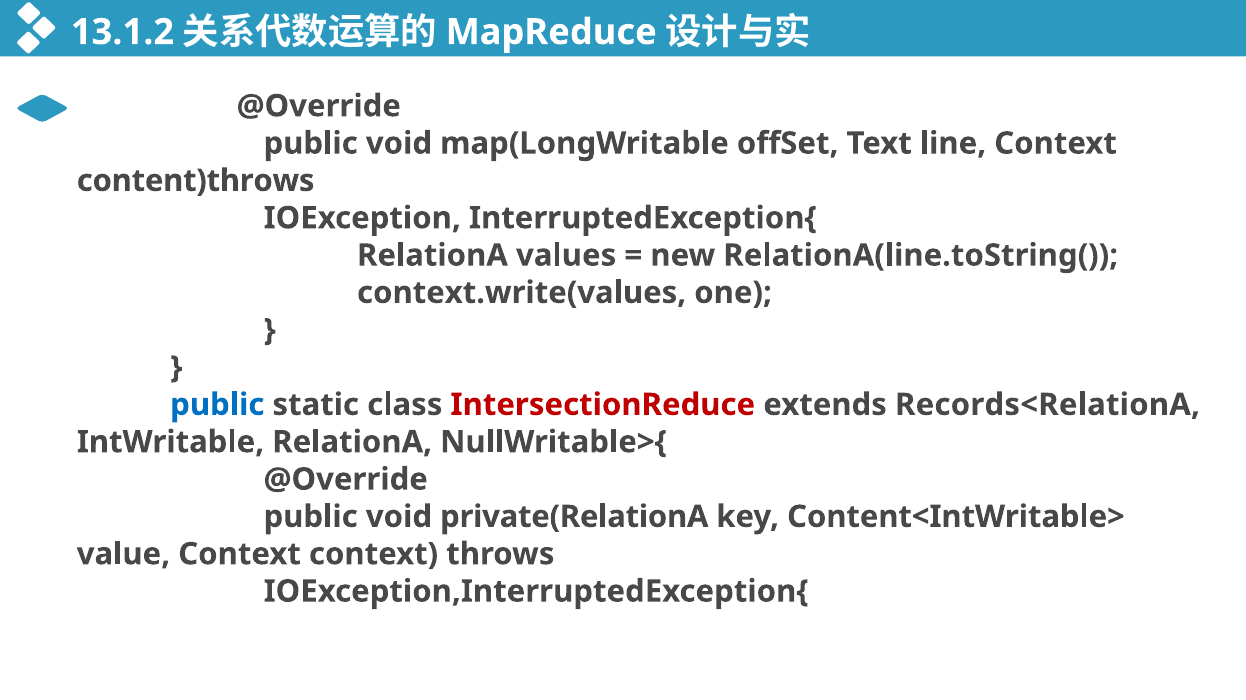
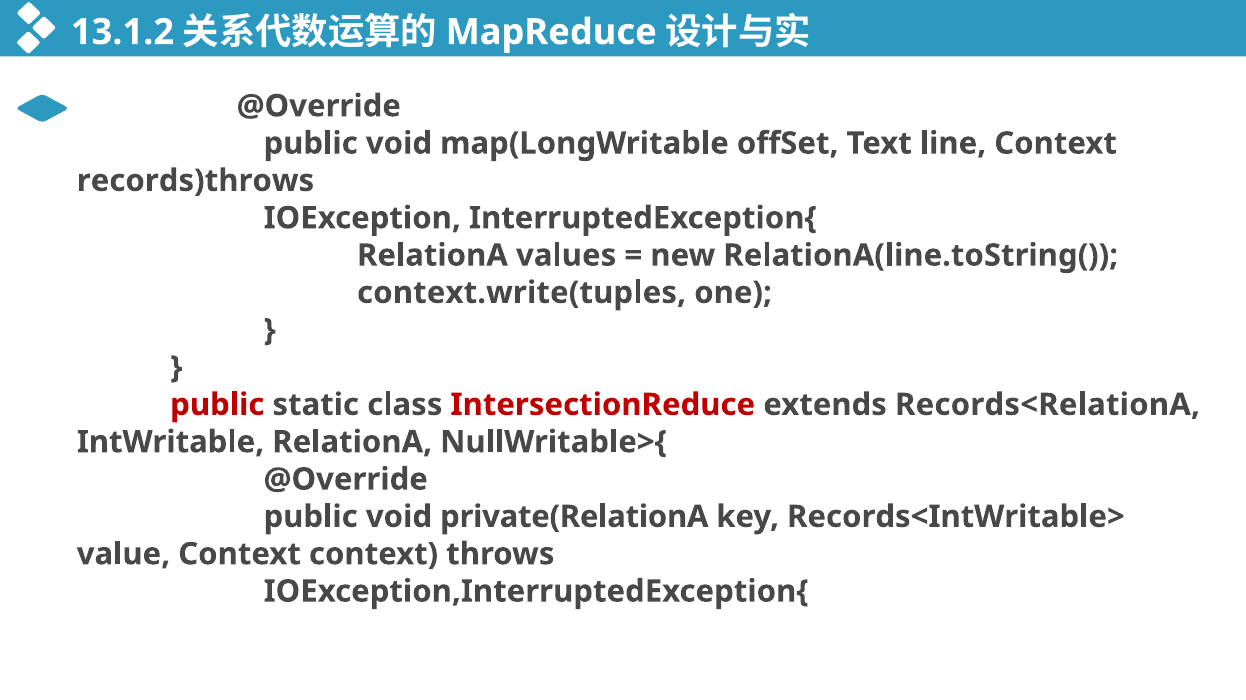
content)throws: content)throws -> records)throws (195, 181)
context.write(values: context.write(values -> context.write(tuples (521, 293)
public colour: blue -> red (217, 405)
Content<IntWritable>: Content<IntWritable> -> Records<IntWritable> (956, 517)
